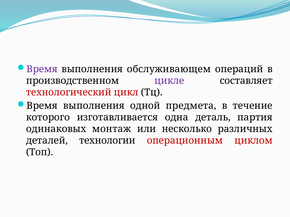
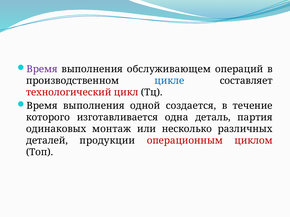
цикле colour: purple -> blue (169, 81)
предмета: предмета -> создается (191, 106)
технологии: технологии -> продукции (107, 141)
